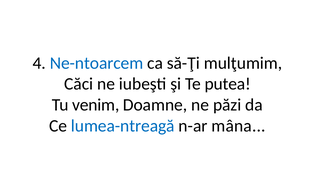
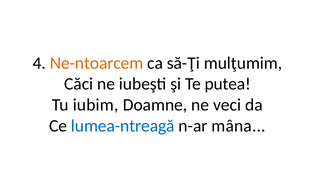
Ne-ntoarcem colour: blue -> orange (97, 63)
venim: venim -> iubim (96, 105)
păzi: păzi -> veci (227, 105)
